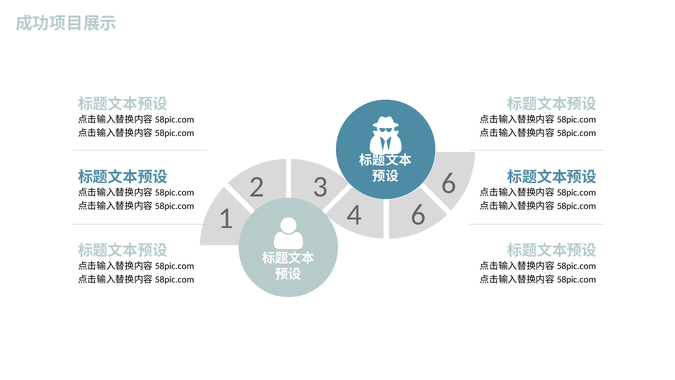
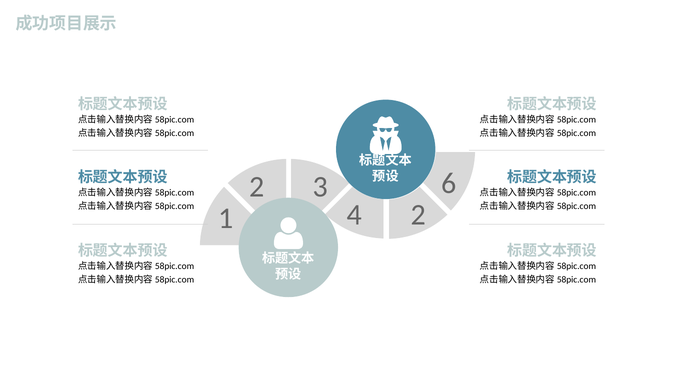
4 6: 6 -> 2 (418, 215)
